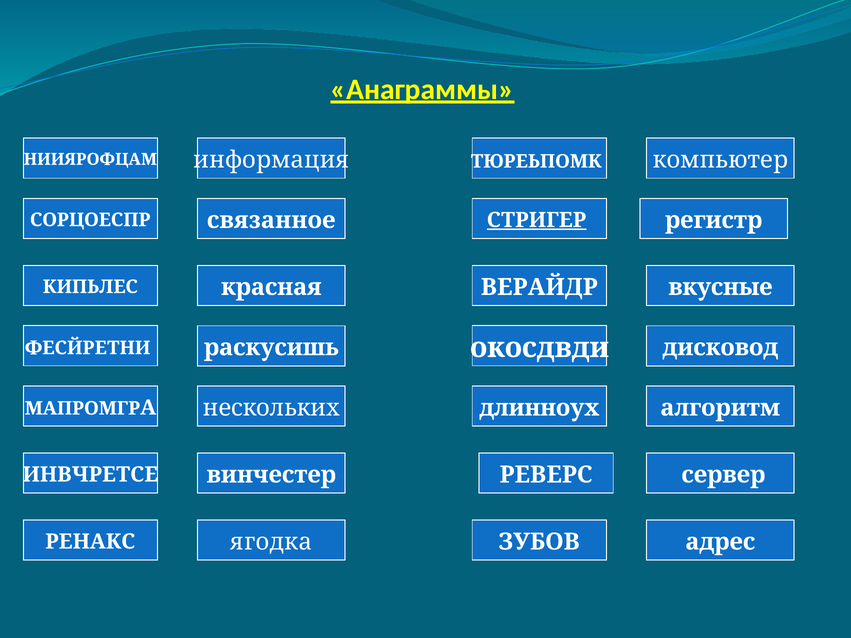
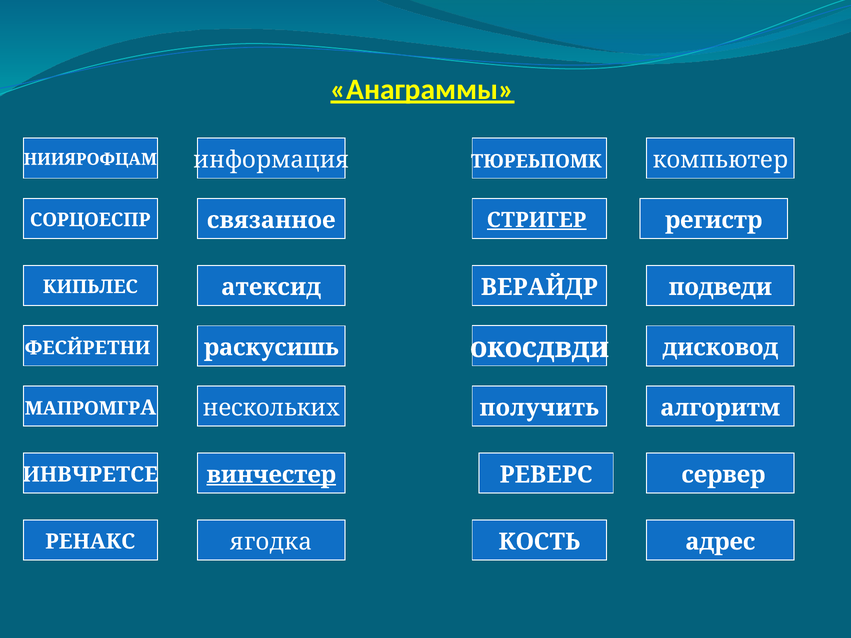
вкусные: вкусные -> подведи (720, 287)
красная: красная -> атексид (271, 287)
длинноух: длинноух -> получить (539, 408)
винчестер underline: none -> present (271, 475)
ЗУБОВ: ЗУБОВ -> КОСТЬ (539, 542)
